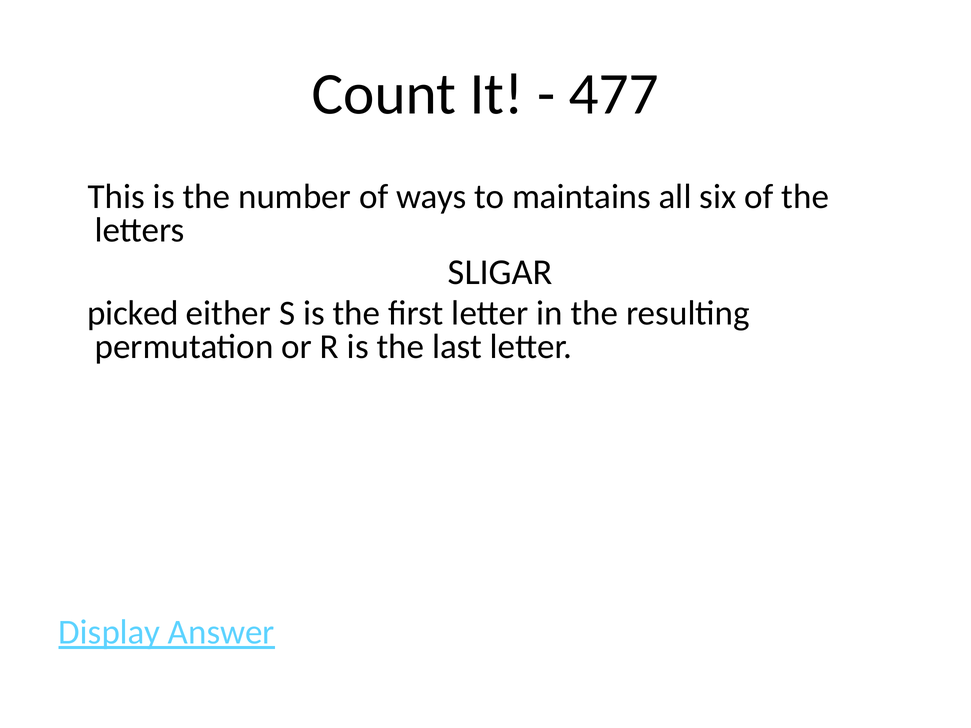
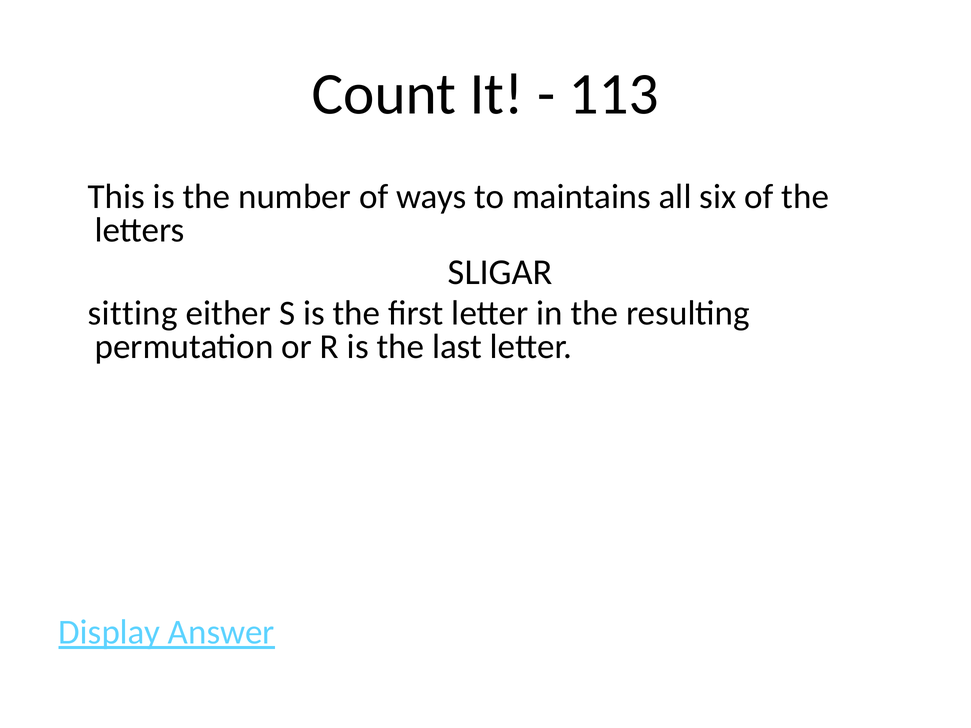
477: 477 -> 113 (614, 94)
picked: picked -> sitting (133, 313)
